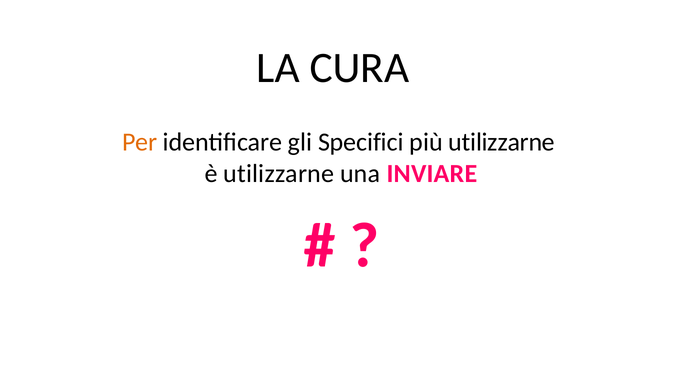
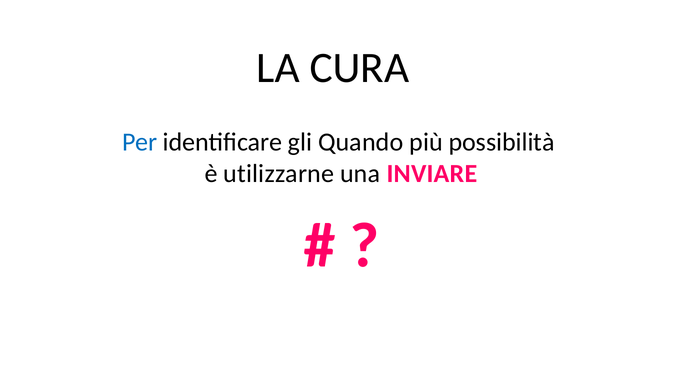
Per colour: orange -> blue (140, 142)
Specifici: Specifici -> Quando (361, 142)
più utilizzarne: utilizzarne -> possibilità (502, 142)
